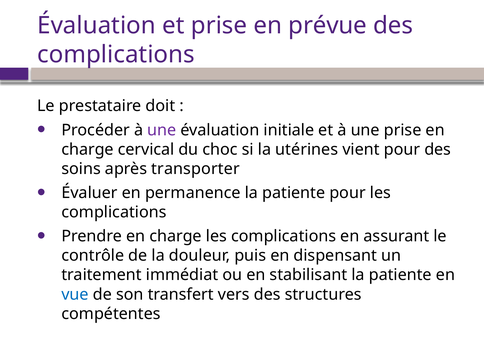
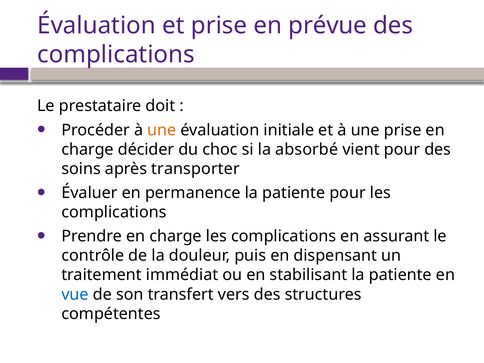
une colour: purple -> orange (162, 130)
cervical: cervical -> décider (146, 149)
utérines: utérines -> absorbé (307, 149)
